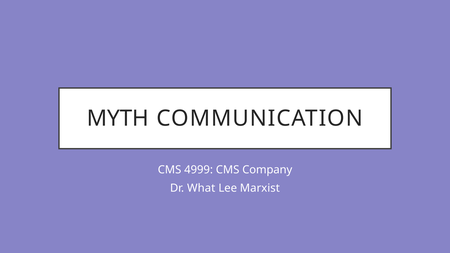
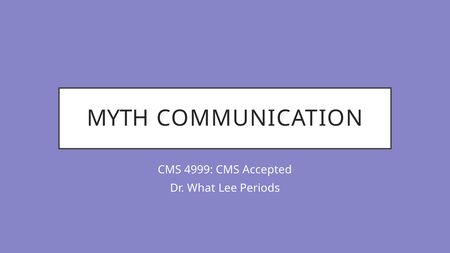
Company: Company -> Accepted (267, 170)
Marxist: Marxist -> Periods (260, 188)
